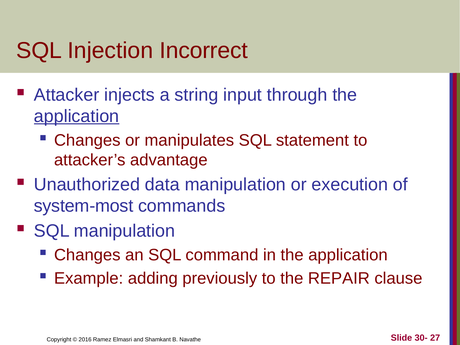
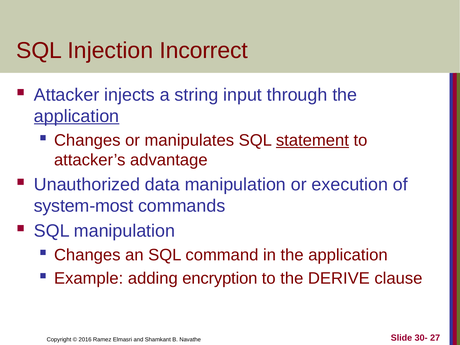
statement underline: none -> present (312, 140)
previously: previously -> encryption (220, 278)
REPAIR: REPAIR -> DERIVE (339, 278)
